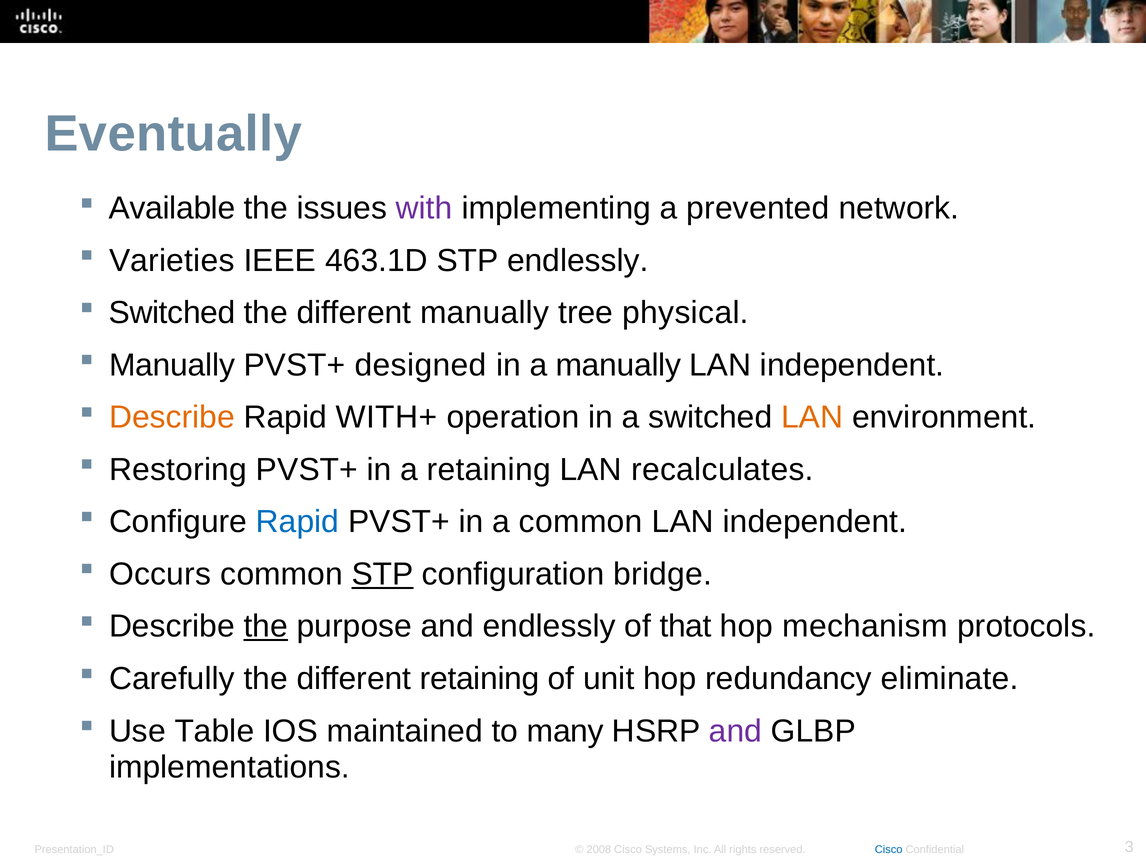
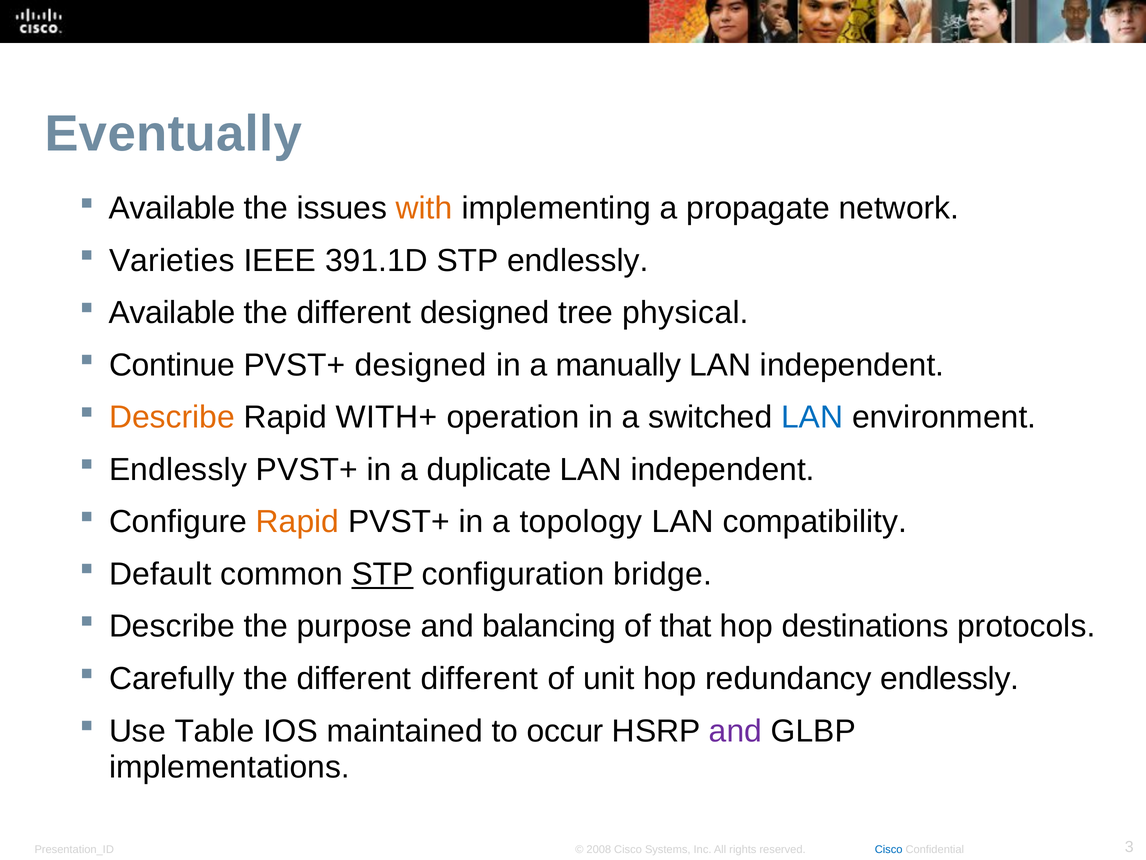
with colour: purple -> orange (424, 208)
prevented: prevented -> propagate (758, 208)
463.1D: 463.1D -> 391.1D (377, 260)
Switched: Switched -> Available (172, 313)
different manually: manually -> designed (485, 313)
Manually: Manually -> Continue (172, 365)
LAN colour: orange -> blue (812, 417)
Restoring: Restoring -> Endlessly (178, 469)
a retaining: retaining -> duplicate (489, 469)
recalculates: recalculates -> independent (723, 469)
Rapid colour: blue -> orange (298, 522)
a common: common -> topology (581, 522)
independent: independent -> compatibility (815, 522)
Occurs: Occurs -> Default (160, 574)
the underline: present -> none (266, 626)
and endlessly: endlessly -> balancing (549, 626)
mechanism: mechanism -> destinations (865, 626)
different retaining: retaining -> different (479, 678)
redundancy eliminate: eliminate -> endlessly (950, 678)
many: many -> occur (565, 731)
